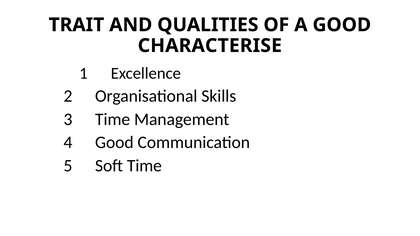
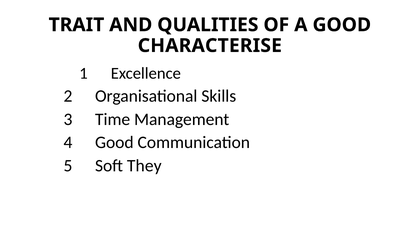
Soft Time: Time -> They (144, 166)
